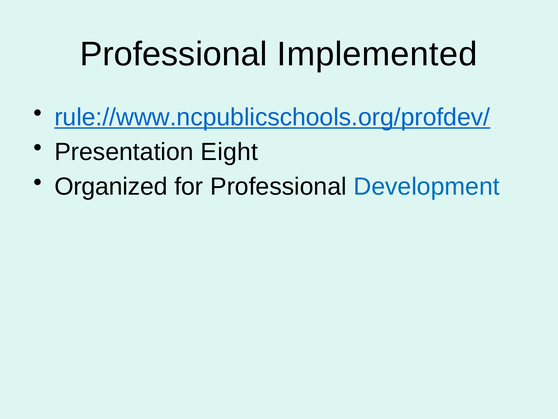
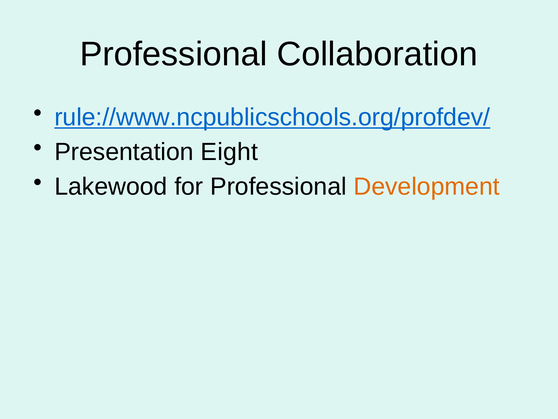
Implemented: Implemented -> Collaboration (377, 54)
Organized: Organized -> Lakewood (111, 187)
Development colour: blue -> orange (427, 187)
